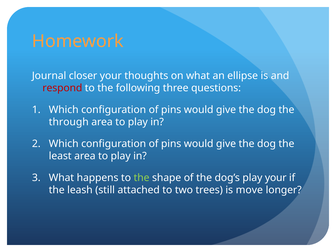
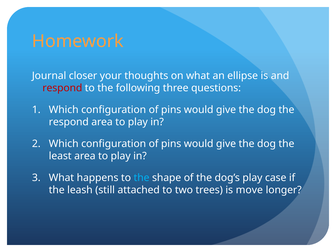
through: through -> respond (69, 122)
the colour: light green -> light blue (142, 178)
play your: your -> case (276, 178)
